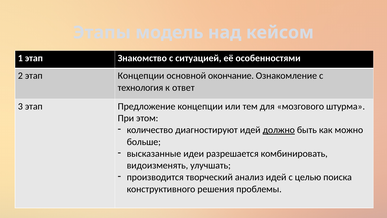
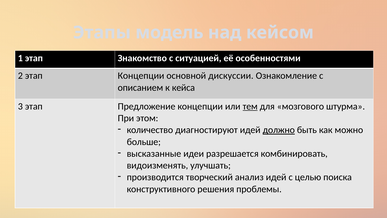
окончание: окончание -> дискуссии (231, 76)
технология: технология -> описанием (140, 87)
ответ: ответ -> кейса (183, 87)
тем underline: none -> present (250, 106)
